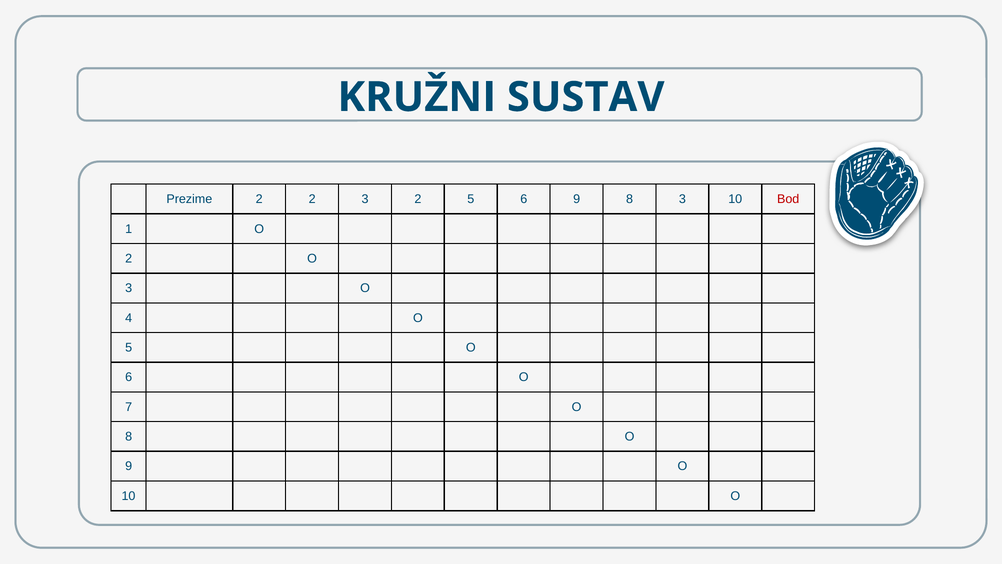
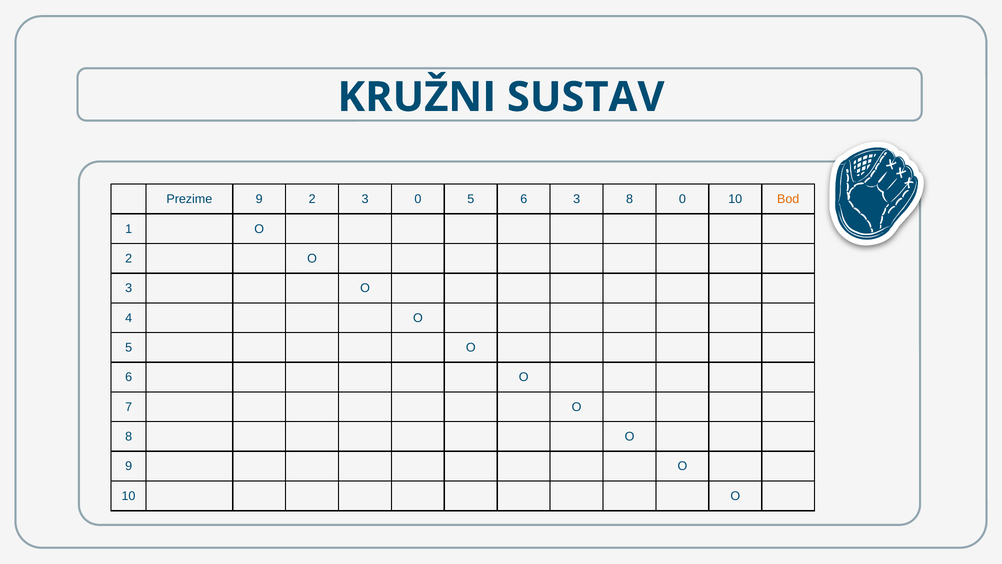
Prezime 2: 2 -> 9 (259, 199)
3 2: 2 -> 0 (418, 199)
6 9: 9 -> 3 (577, 199)
8 3: 3 -> 0 (682, 199)
Bod colour: red -> orange (788, 199)
